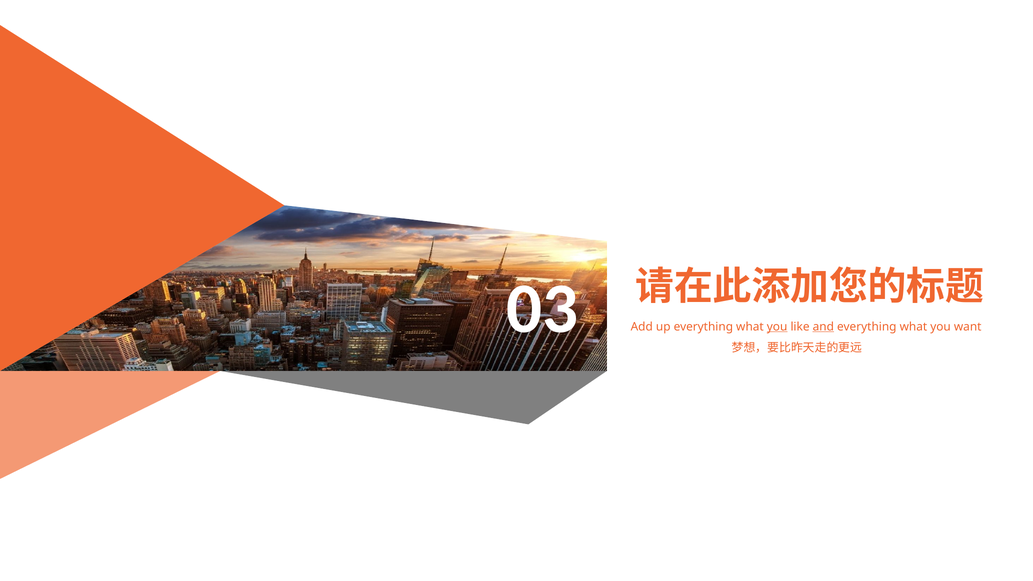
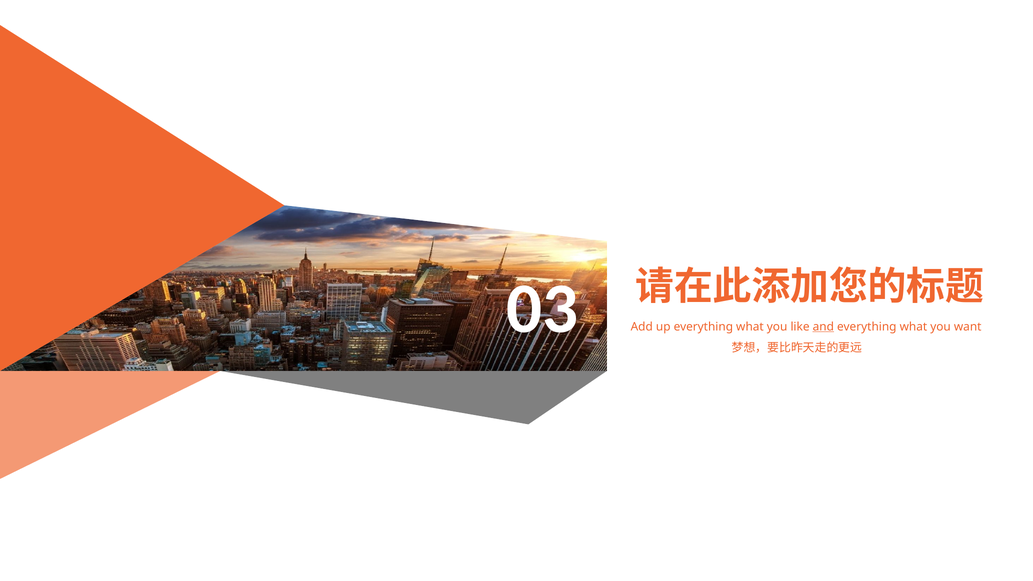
you underline: present -> none (777, 327)
